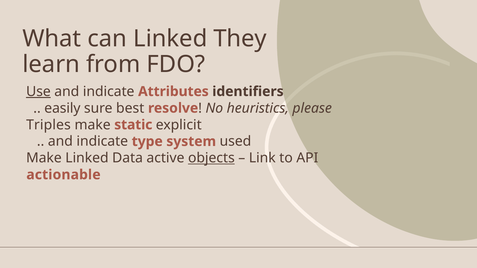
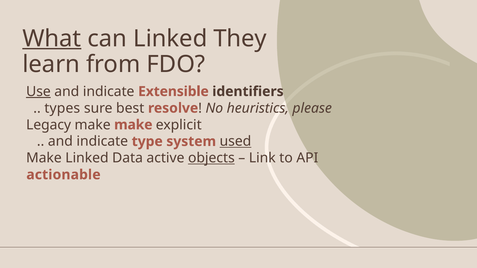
What underline: none -> present (52, 39)
Attributes: Attributes -> Extensible (173, 92)
easily: easily -> types (62, 108)
Triples: Triples -> Legacy (49, 125)
make static: static -> make (133, 125)
used underline: none -> present (235, 142)
